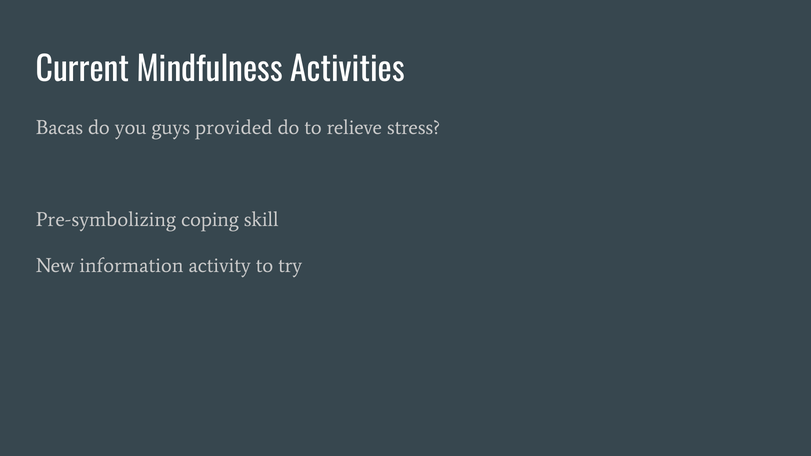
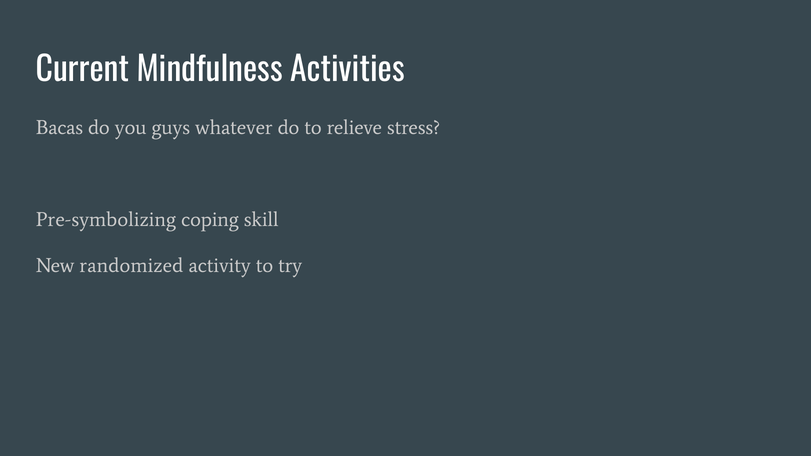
provided: provided -> whatever (234, 128)
information: information -> randomized (131, 265)
